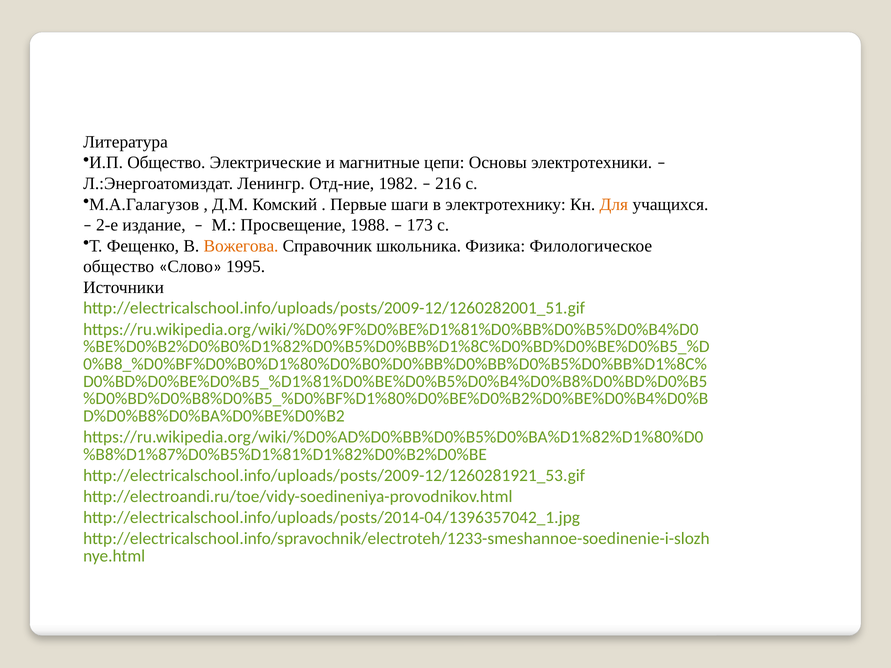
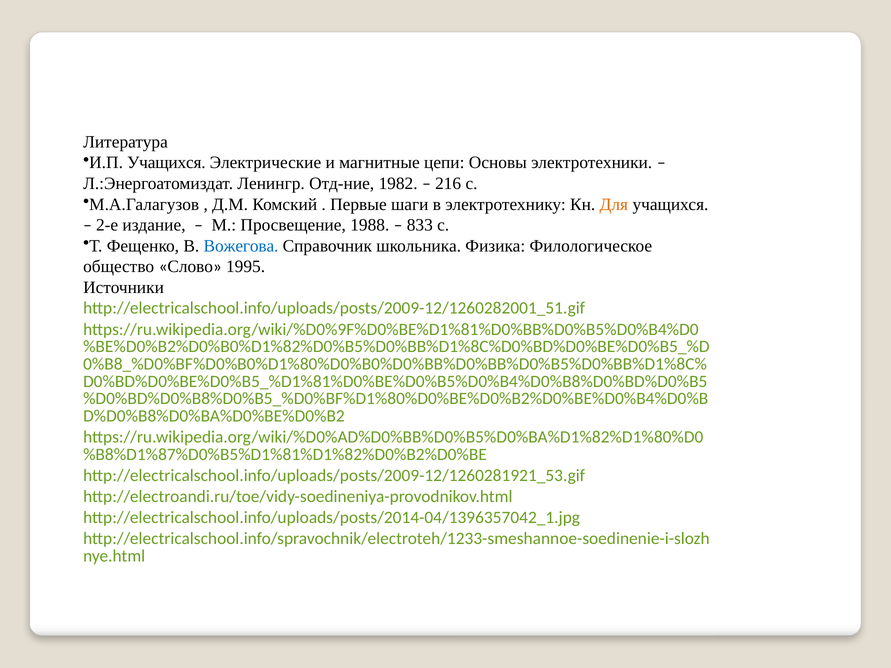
И.П Общество: Общество -> Учащихся (166, 163)
173: 173 -> 833 (420, 225)
Вожегова colour: orange -> blue (241, 246)
